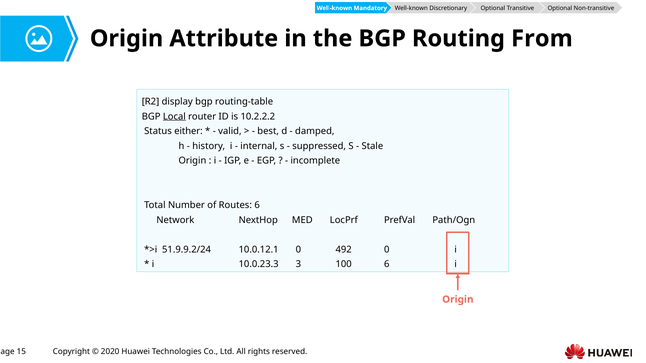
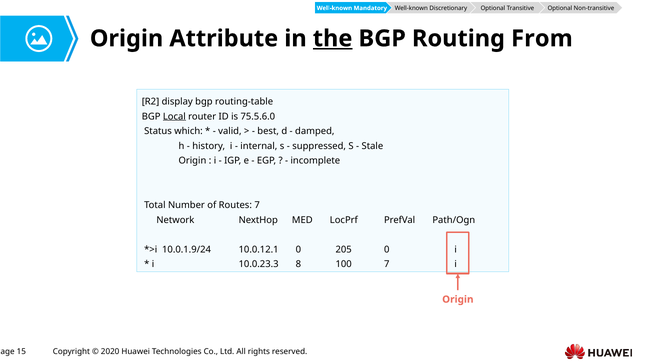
the underline: none -> present (333, 39)
10.2.2.2: 10.2.2.2 -> 75.5.6.0 (258, 117)
either: either -> which (189, 131)
Routes 6: 6 -> 7 (257, 205)
51.9.9.2/24: 51.9.9.2/24 -> 10.0.1.9/24 (187, 250)
492: 492 -> 205 (344, 250)
3: 3 -> 8 (298, 265)
100 6: 6 -> 7 (387, 265)
